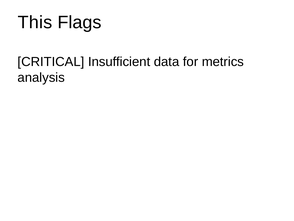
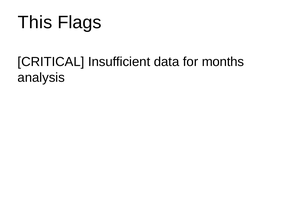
metrics: metrics -> months (223, 62)
